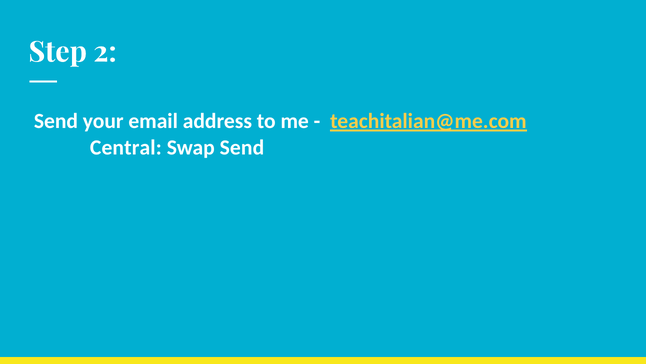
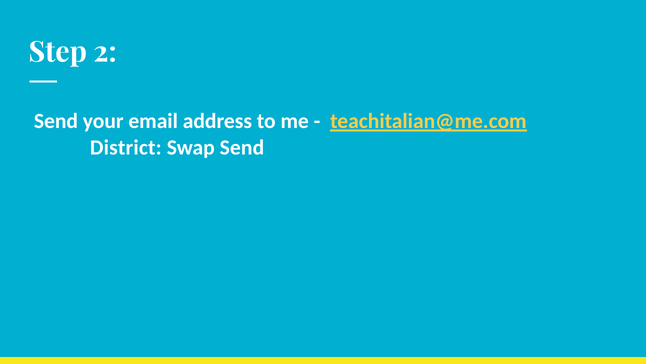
Central: Central -> District (126, 147)
